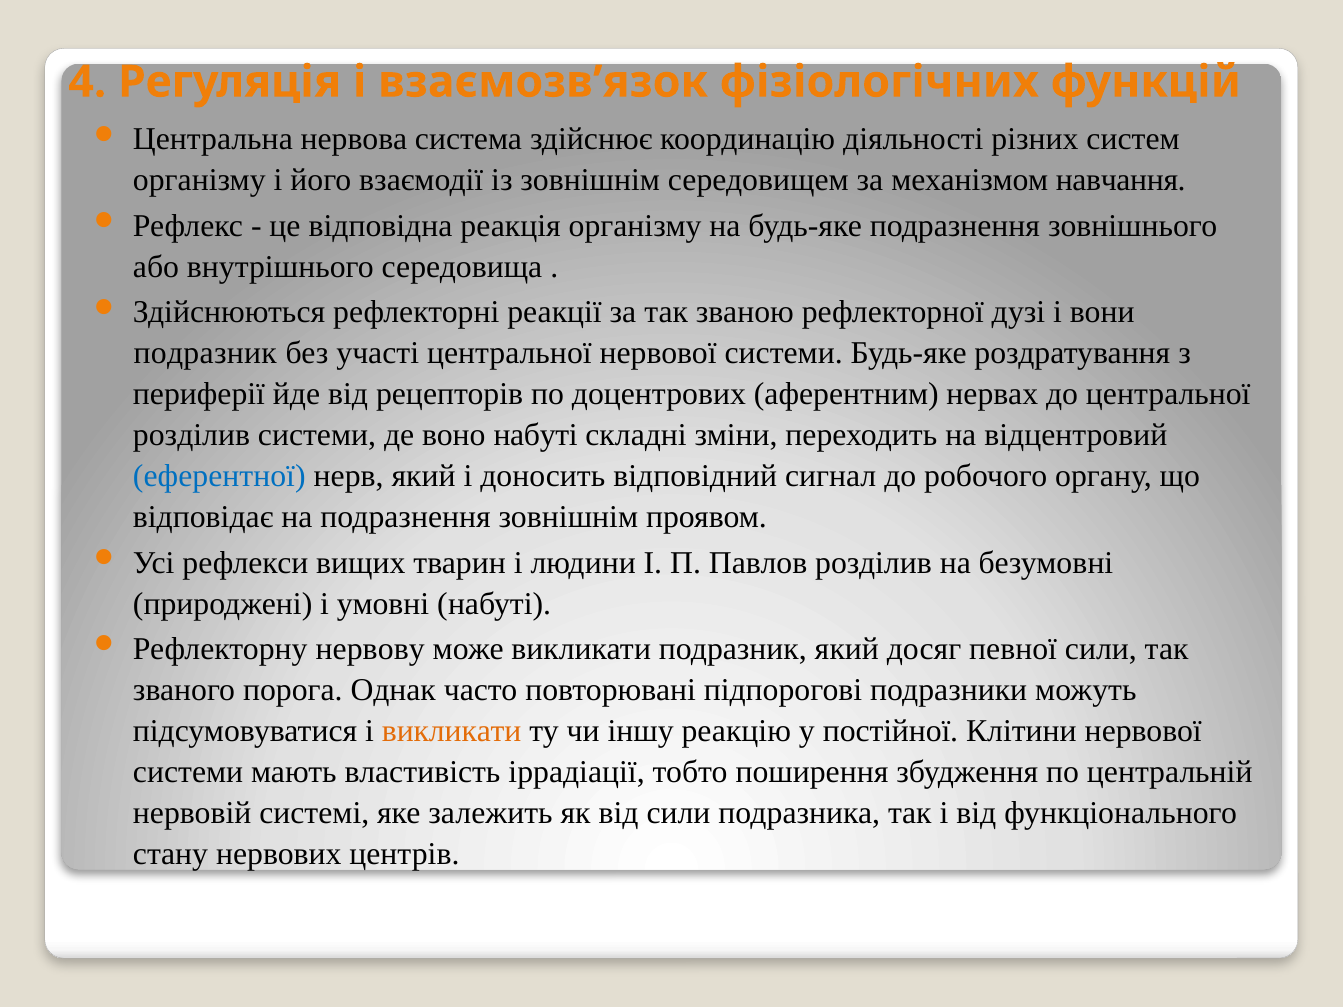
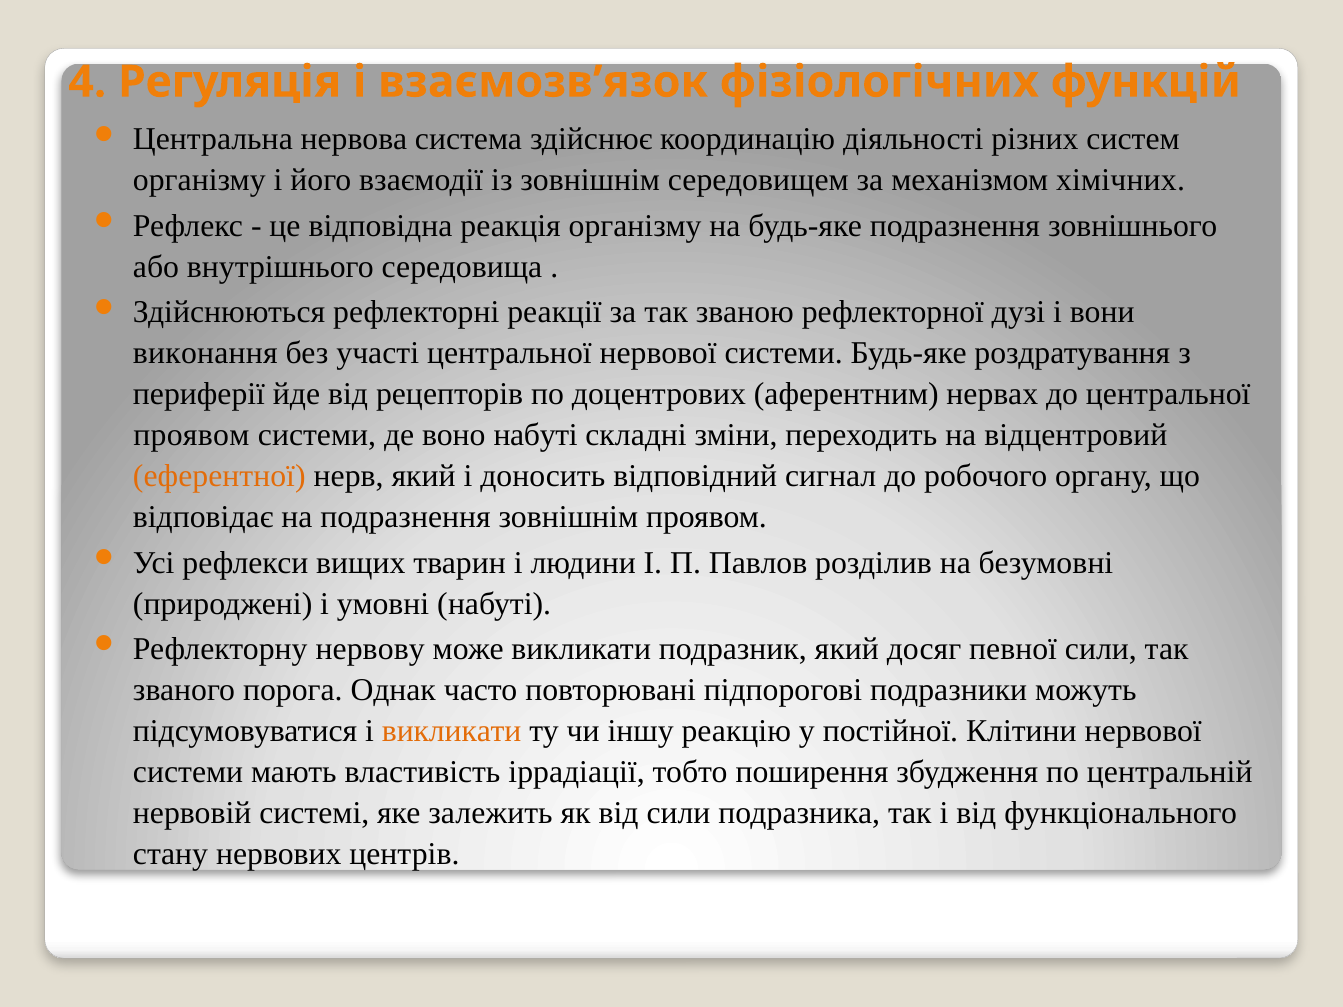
навчання: навчання -> хімічних (1120, 181)
подразник: подразник -> виконання (205, 353)
розділив: розділив -> проявом (191, 435)
еферентної colour: blue -> orange (219, 476)
